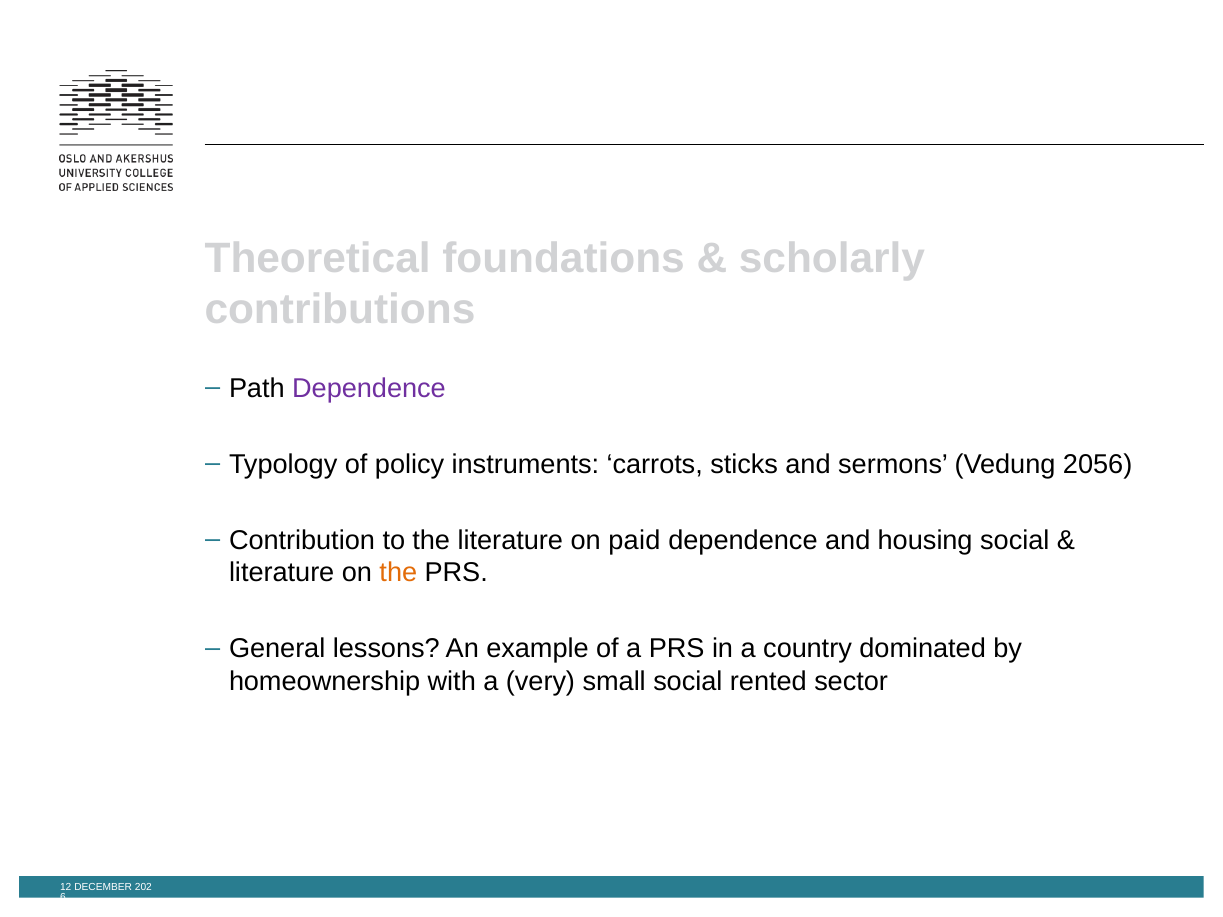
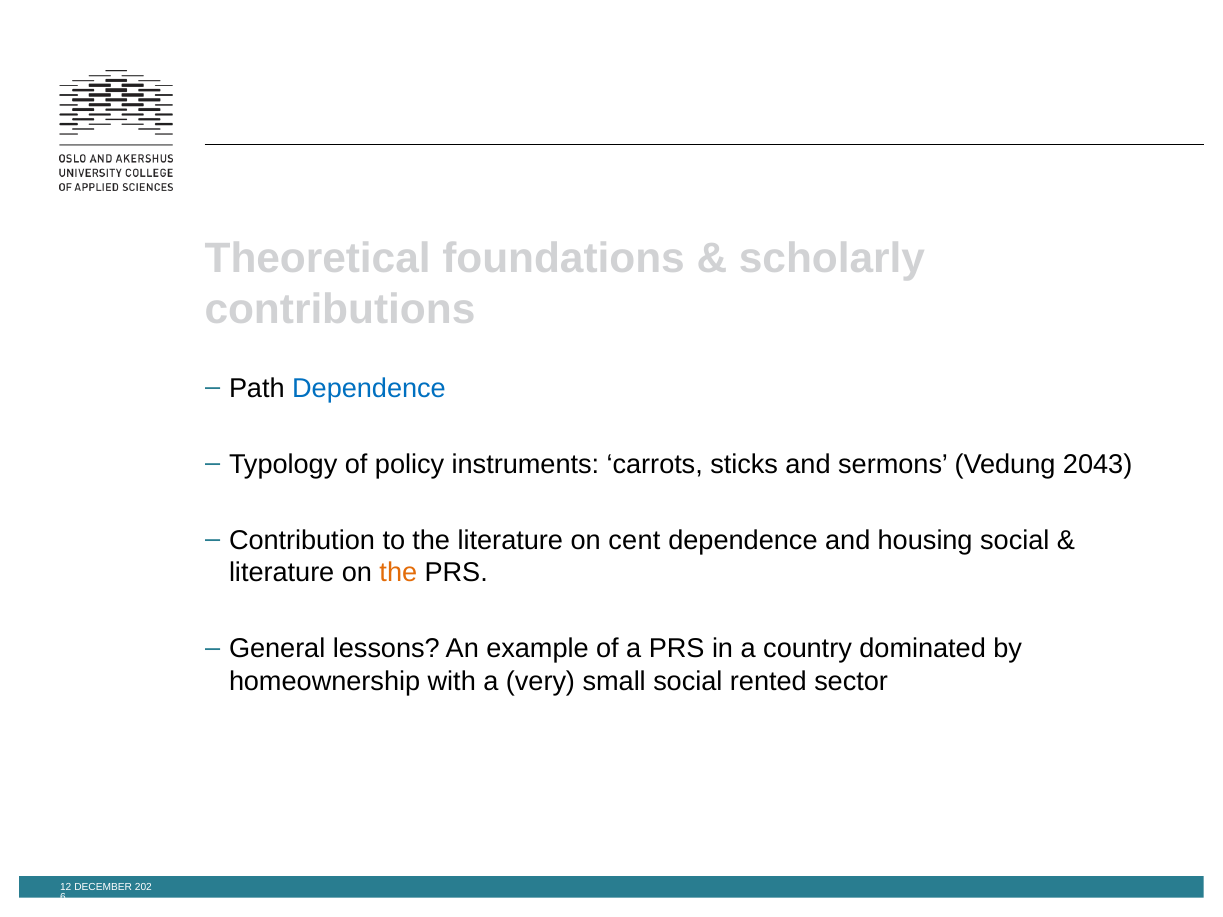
Dependence colour: purple -> blue (369, 388)
2056: 2056 -> 2043 (1098, 464)
paid: paid -> cent (634, 540)
